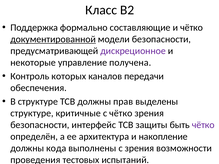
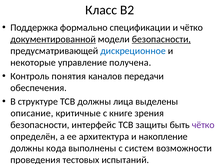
составляющие: составляющие -> спецификации (140, 28)
безопасности underline: none -> present (161, 39)
дискреционное colour: purple -> blue (133, 51)
которых: которых -> понятия (69, 76)
прав: прав -> лица (123, 102)
структуре: структуре -> описание (32, 113)
с чётко: чётко -> книге (121, 113)
с зрения: зрения -> систем (139, 148)
